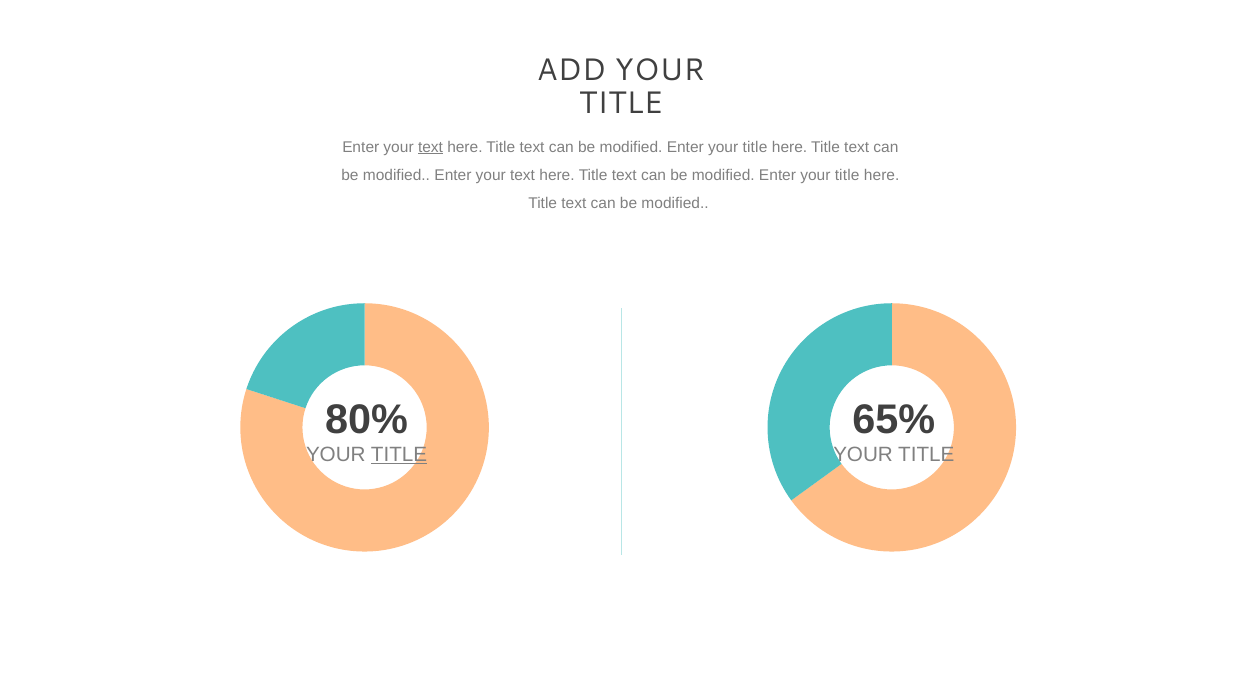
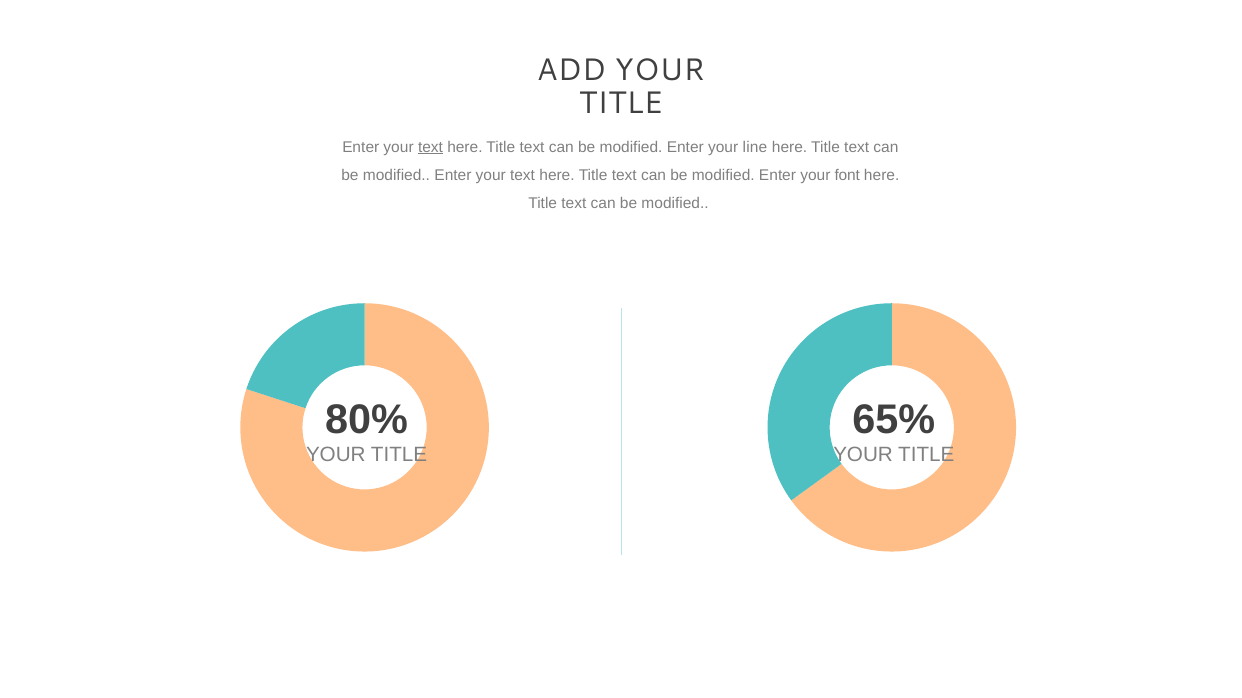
title: title -> line (755, 147)
title: title -> font (847, 175)
TITLE underline: present -> none (399, 455)
